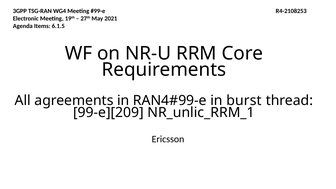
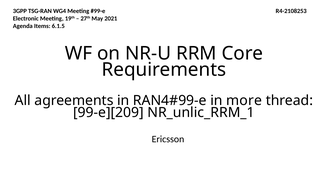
burst: burst -> more (244, 101)
